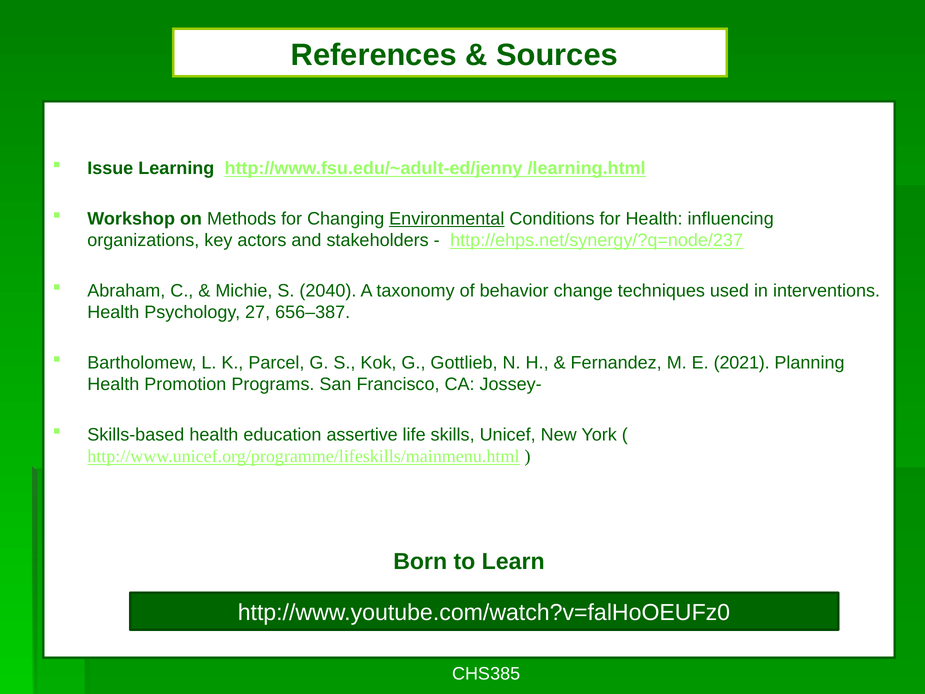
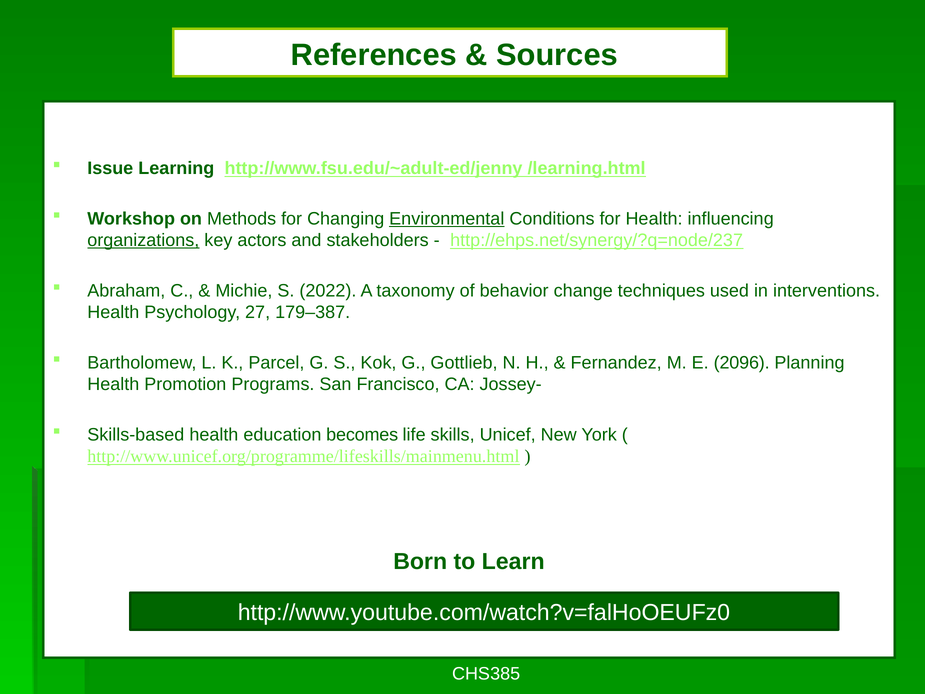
organizations underline: none -> present (143, 240)
2040: 2040 -> 2022 (328, 291)
656–387: 656–387 -> 179–387 (313, 312)
2021: 2021 -> 2096 (742, 363)
assertive: assertive -> becomes (362, 435)
